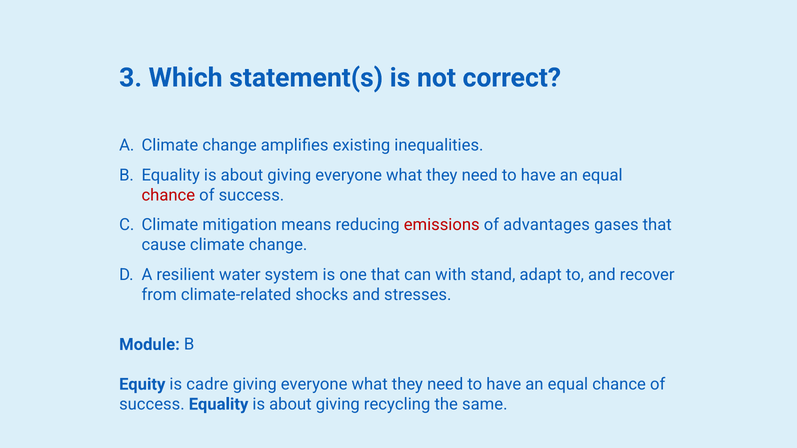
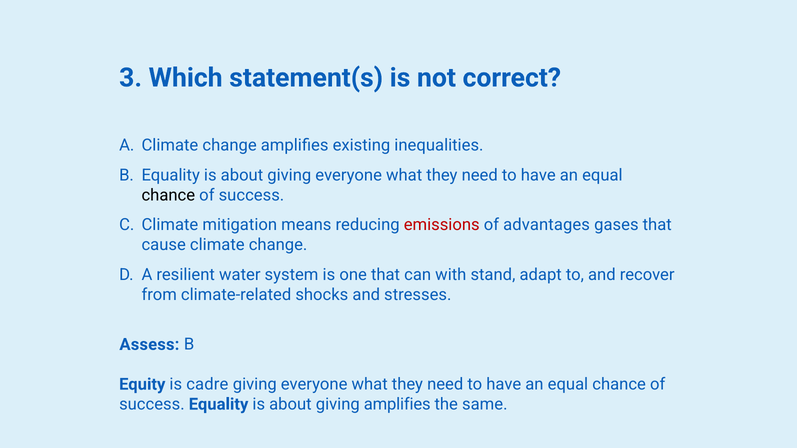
chance colour: red -> black (168, 195)
Module: Module -> Assess (149, 345)
giving recycling: recycling -> amplifies (397, 404)
